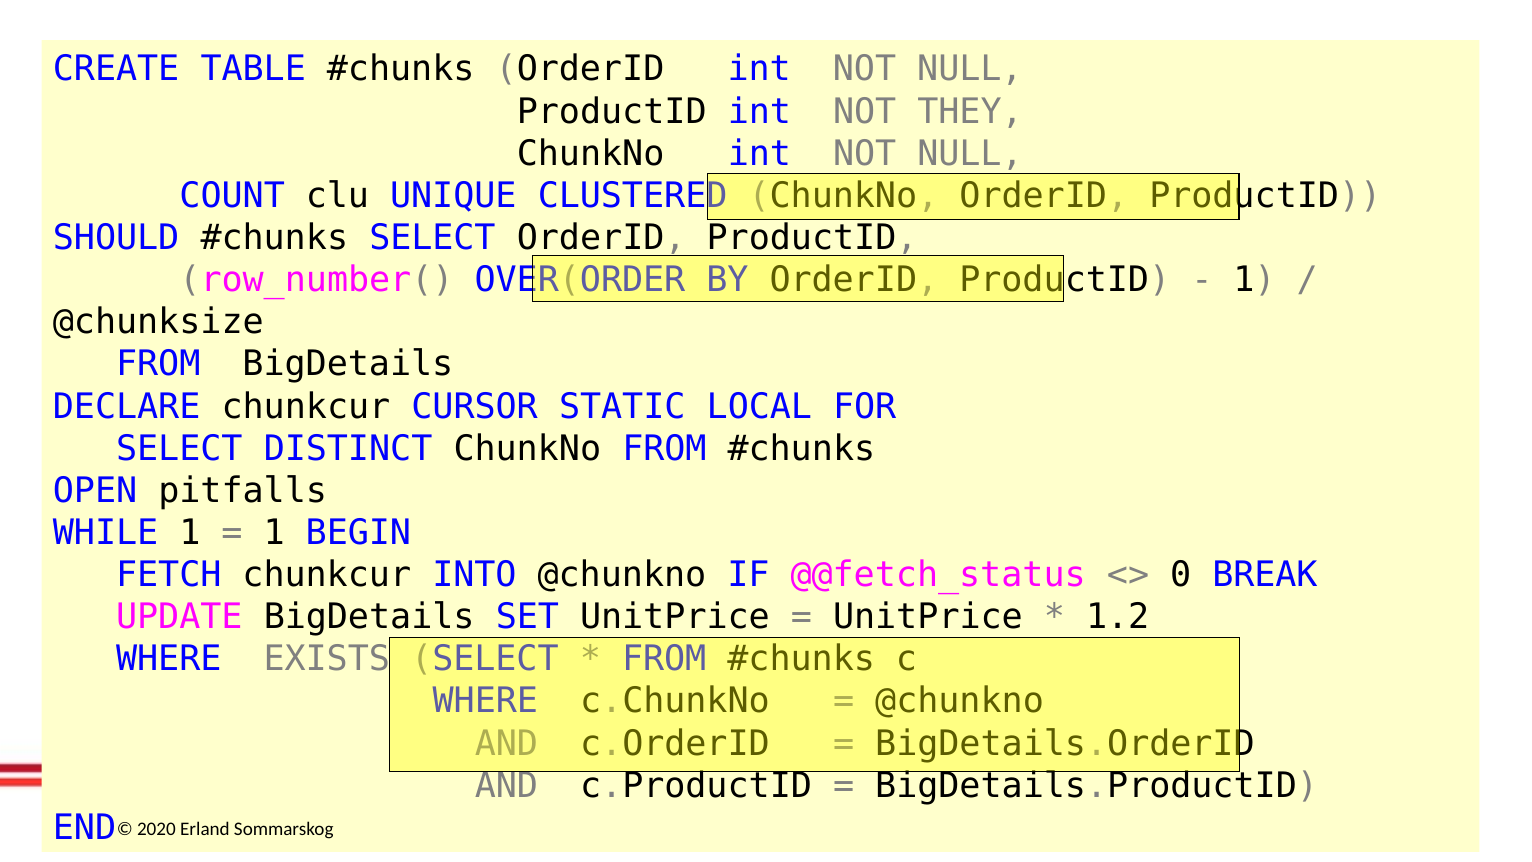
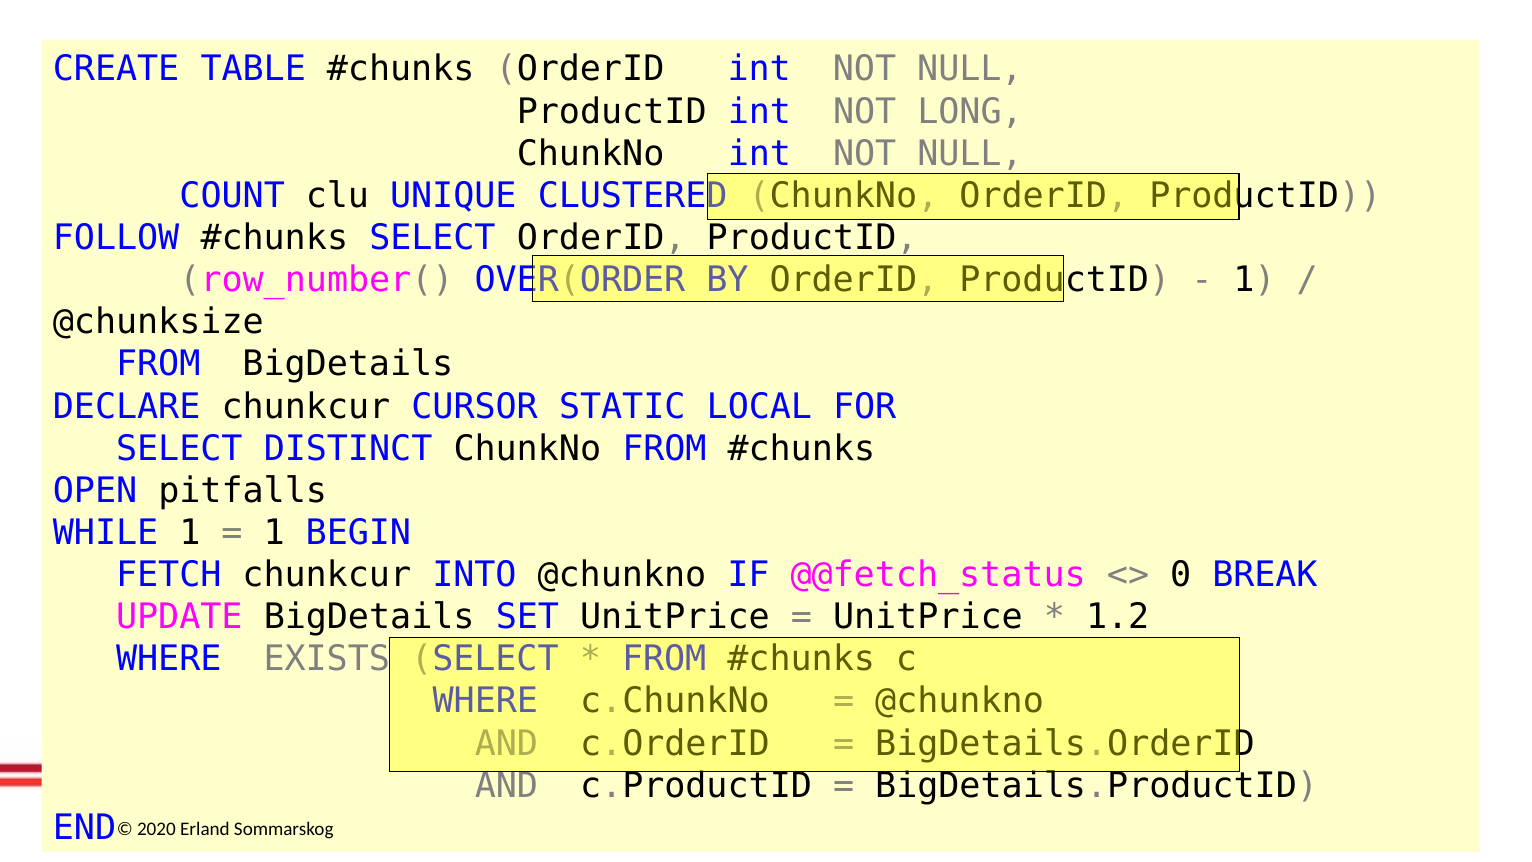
THEY: THEY -> LONG (970, 112)
SHOULD: SHOULD -> FOLLOW (116, 238)
